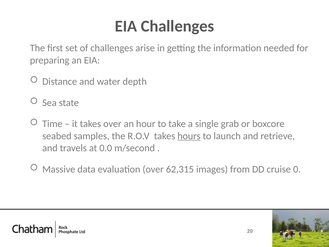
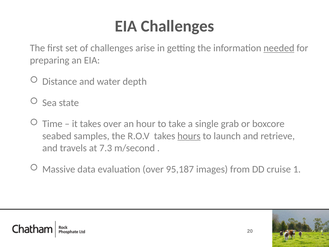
needed underline: none -> present (279, 48)
0.0: 0.0 -> 7.3 (106, 148)
62,315: 62,315 -> 95,187 (180, 169)
0: 0 -> 1 (297, 169)
